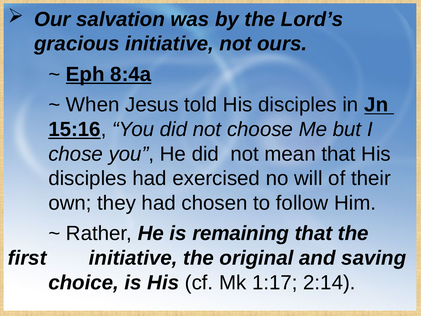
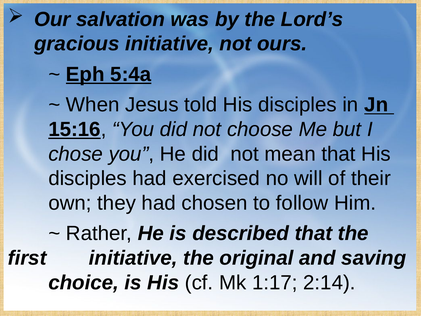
8:4a: 8:4a -> 5:4a (131, 74)
remaining: remaining -> described (241, 233)
